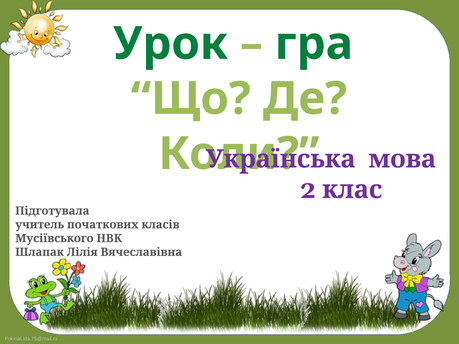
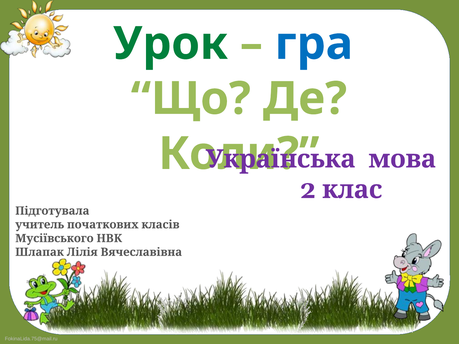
гра colour: green -> blue (314, 44)
